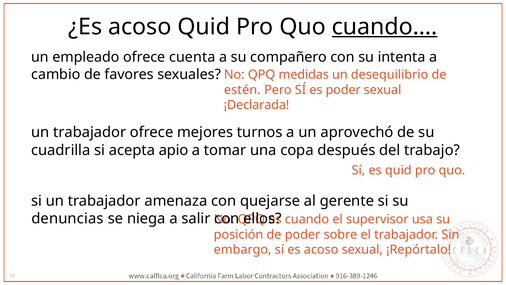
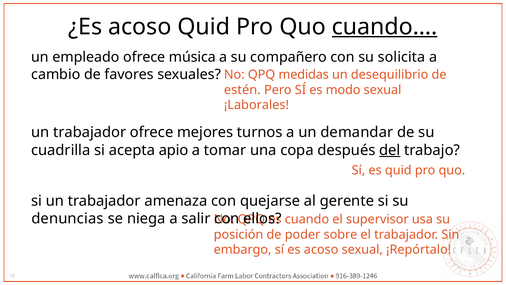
cuenta: cuenta -> música (192, 57)
intenta: intenta -> solicita (402, 57)
es poder: poder -> modo (343, 90)
¡Declarada: ¡Declarada -> ¡Laborales (256, 105)
aprovechó: aprovechó -> demandar (357, 132)
del underline: none -> present (390, 150)
